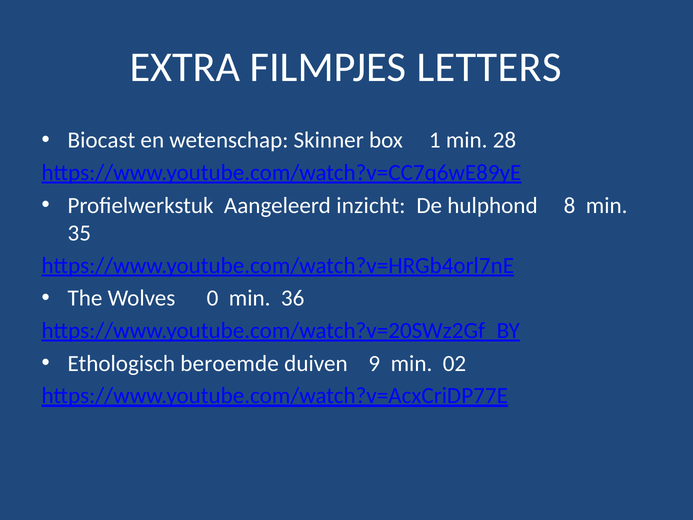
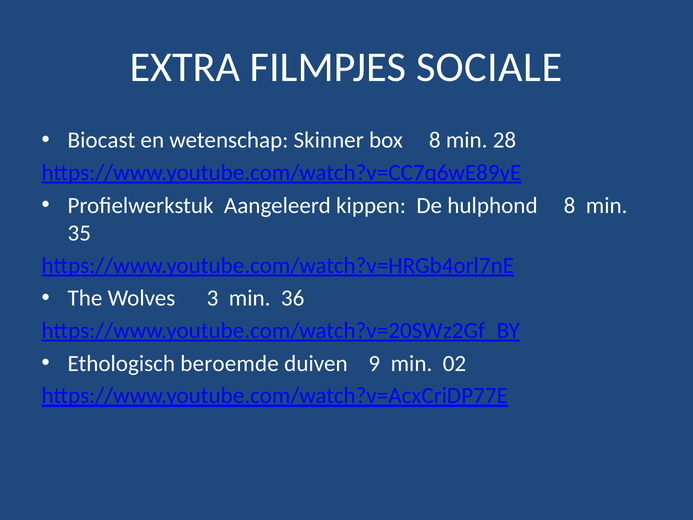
LETTERS: LETTERS -> SOCIALE (489, 67)
box 1: 1 -> 8 (435, 140)
inzicht: inzicht -> kippen (371, 205)
0: 0 -> 3 (212, 298)
